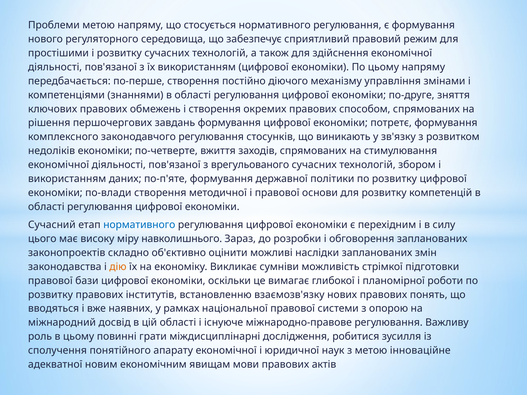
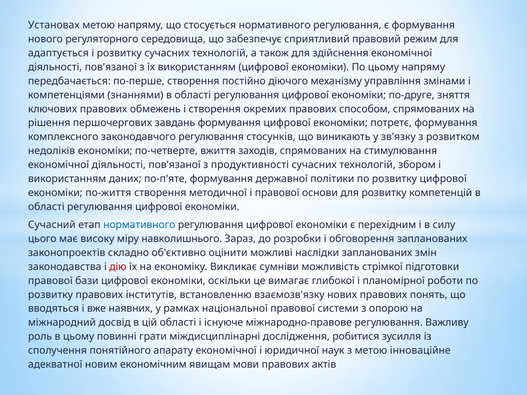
Проблеми: Проблеми -> Установах (54, 25)
простішими: простішими -> адаптується (58, 53)
врегульованого: врегульованого -> продуктивності (250, 165)
по-влади: по-влади -> по-життя (108, 193)
дію colour: orange -> red (118, 267)
